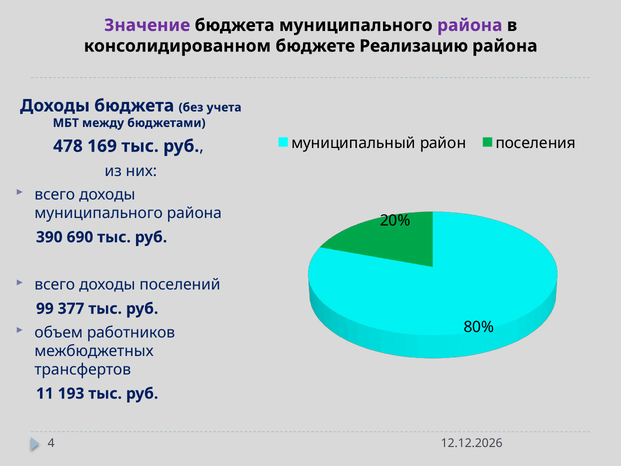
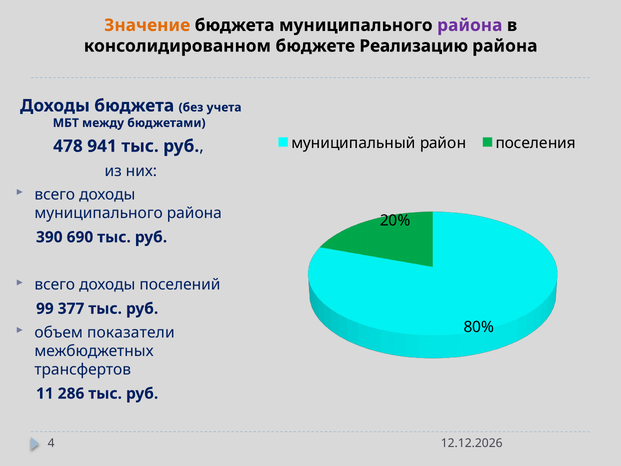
Значение colour: purple -> orange (147, 25)
169: 169 -> 941 (102, 146)
работников: работников -> показатели (131, 332)
193: 193 -> 286 (71, 393)
